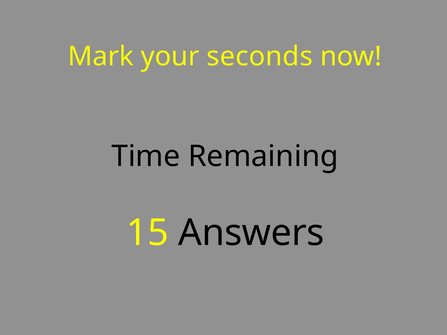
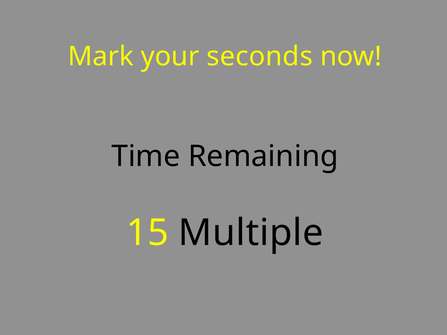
Answers: Answers -> Multiple (251, 233)
